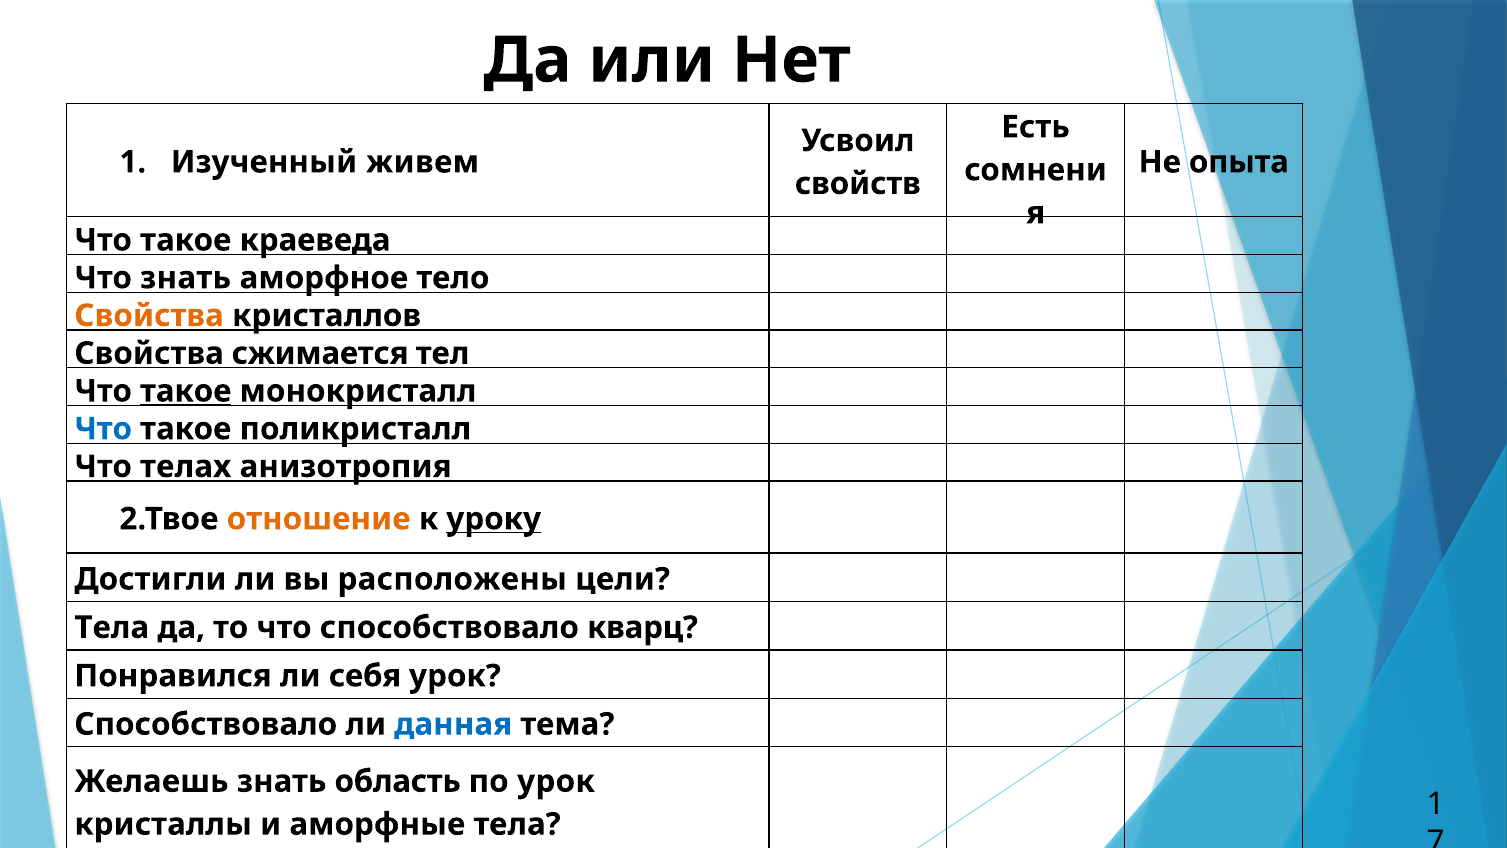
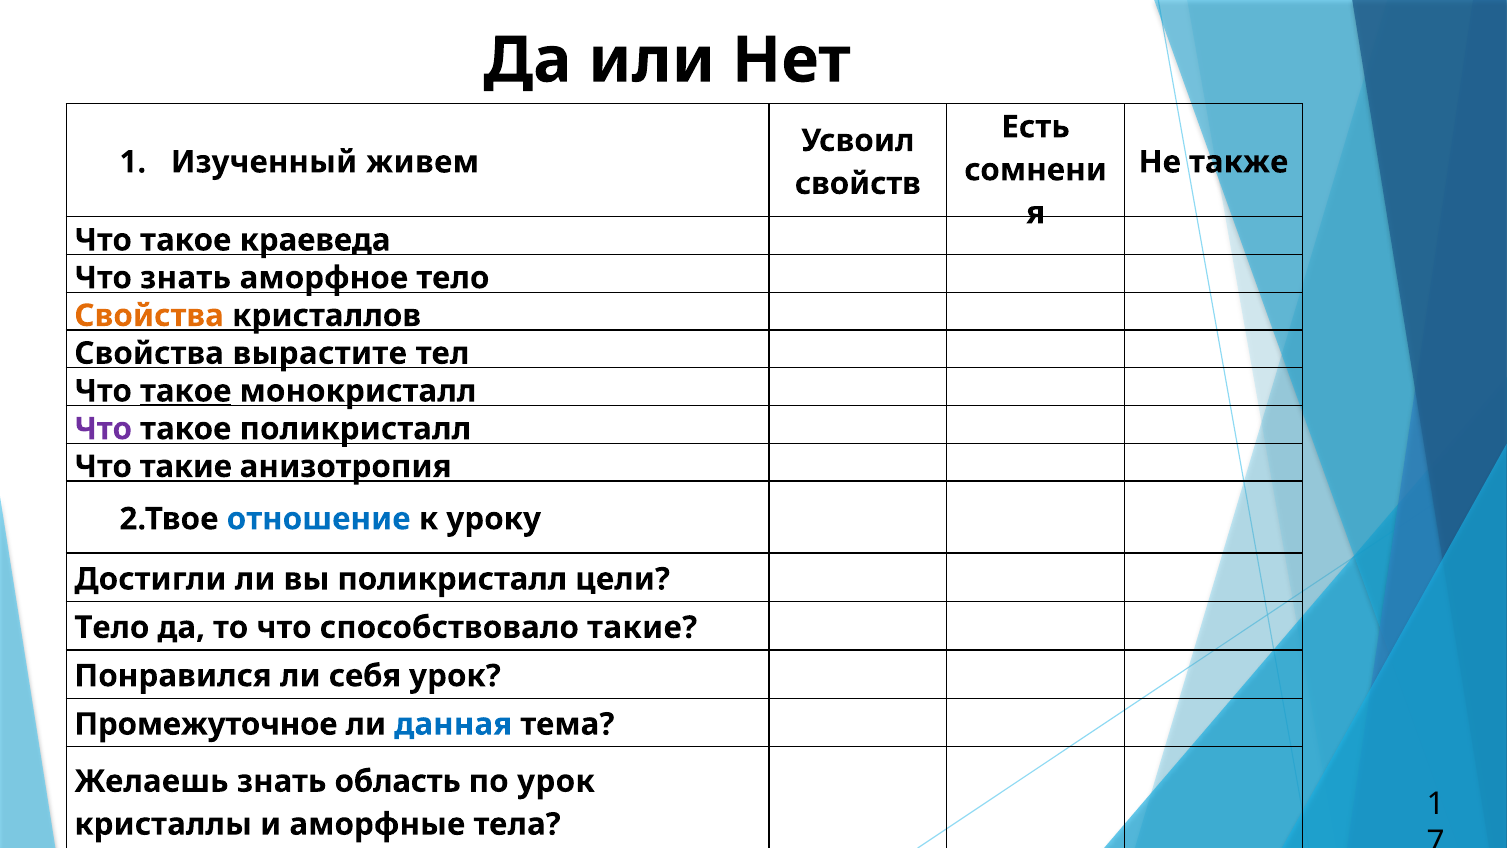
опыта: опыта -> также (1239, 162)
сжимается: сжимается -> вырастите (320, 353)
Что colour: blue -> purple (103, 429)
Что телах: телах -> такие (186, 466)
отношение colour: orange -> blue (319, 519)
уроку underline: present -> none (494, 519)
вы расположены: расположены -> поликристалл (452, 579)
Тела: Тела -> Тело (112, 627)
способствовало кварц: кварц -> такие (642, 627)
Способствовало: Способствовало -> Промежуточное (206, 724)
